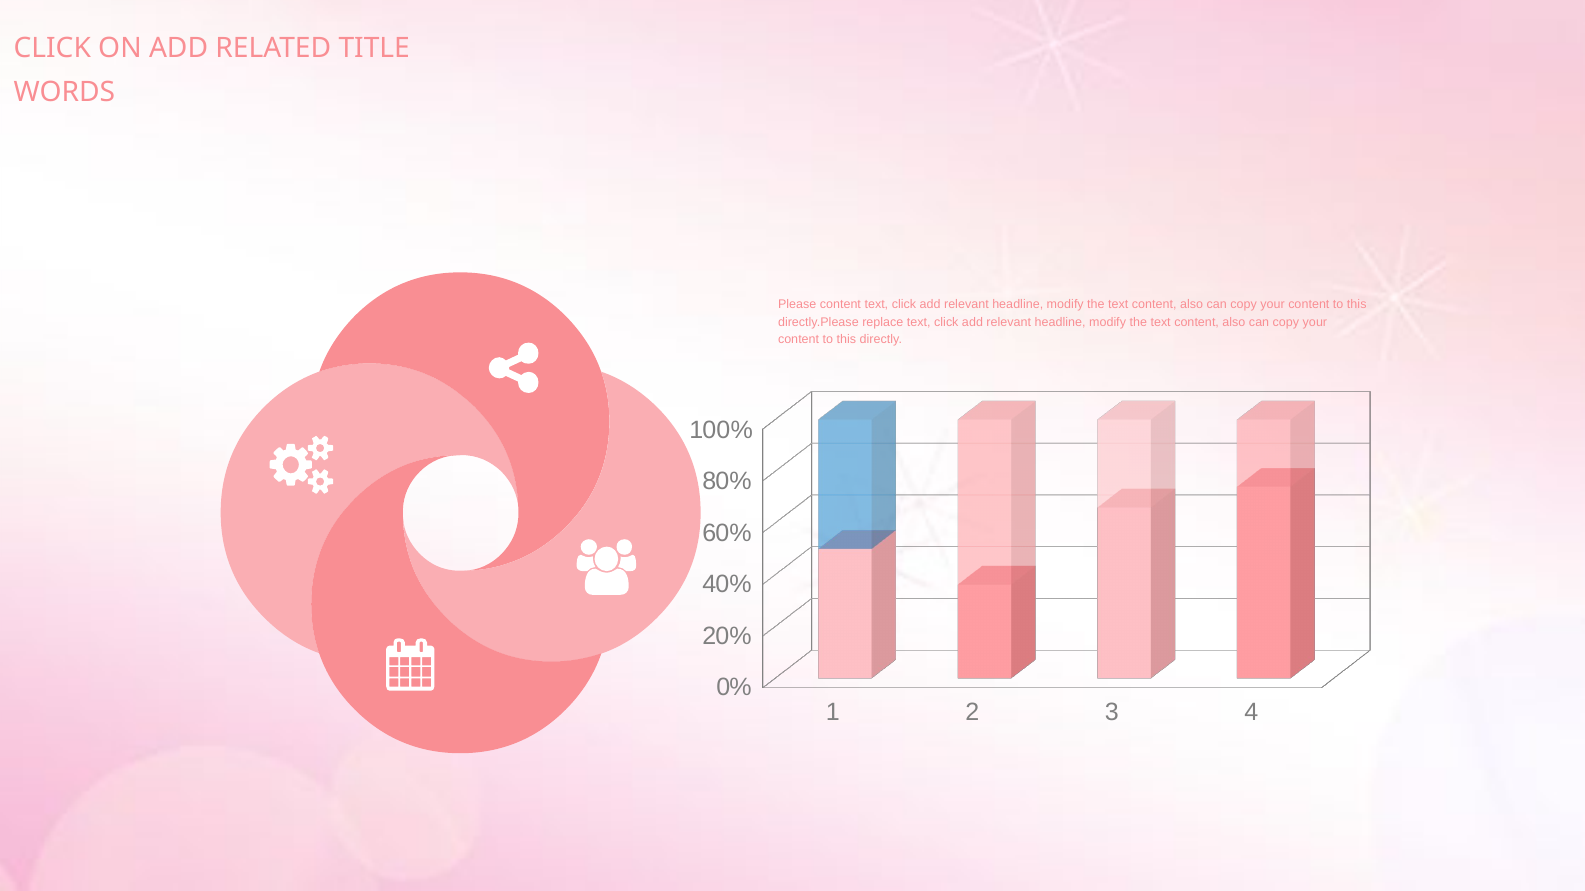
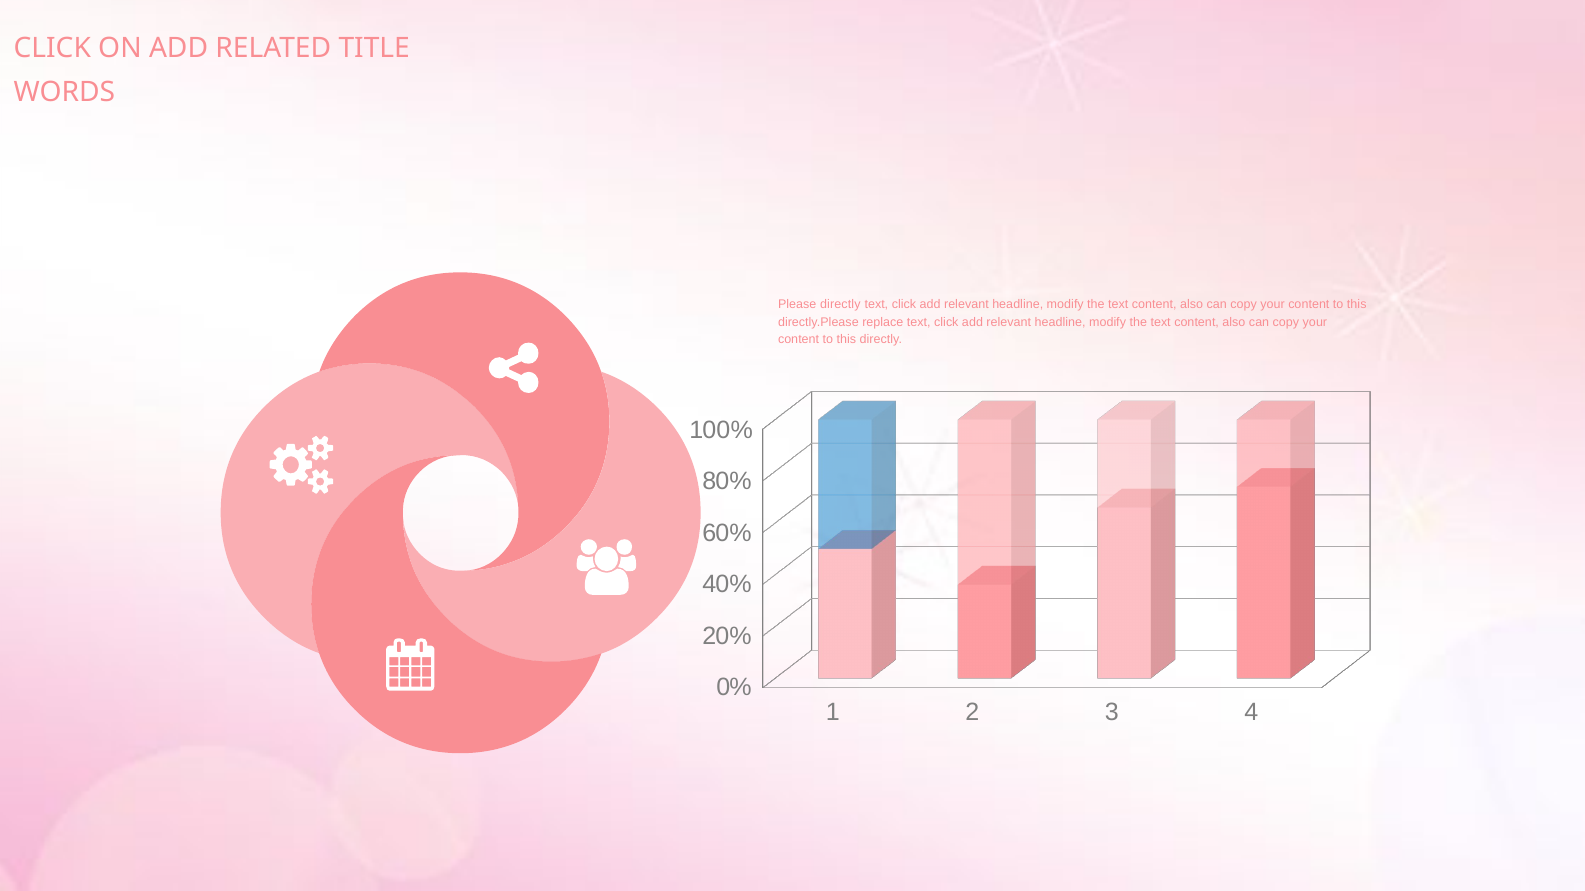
Please content: content -> directly (840, 304)
